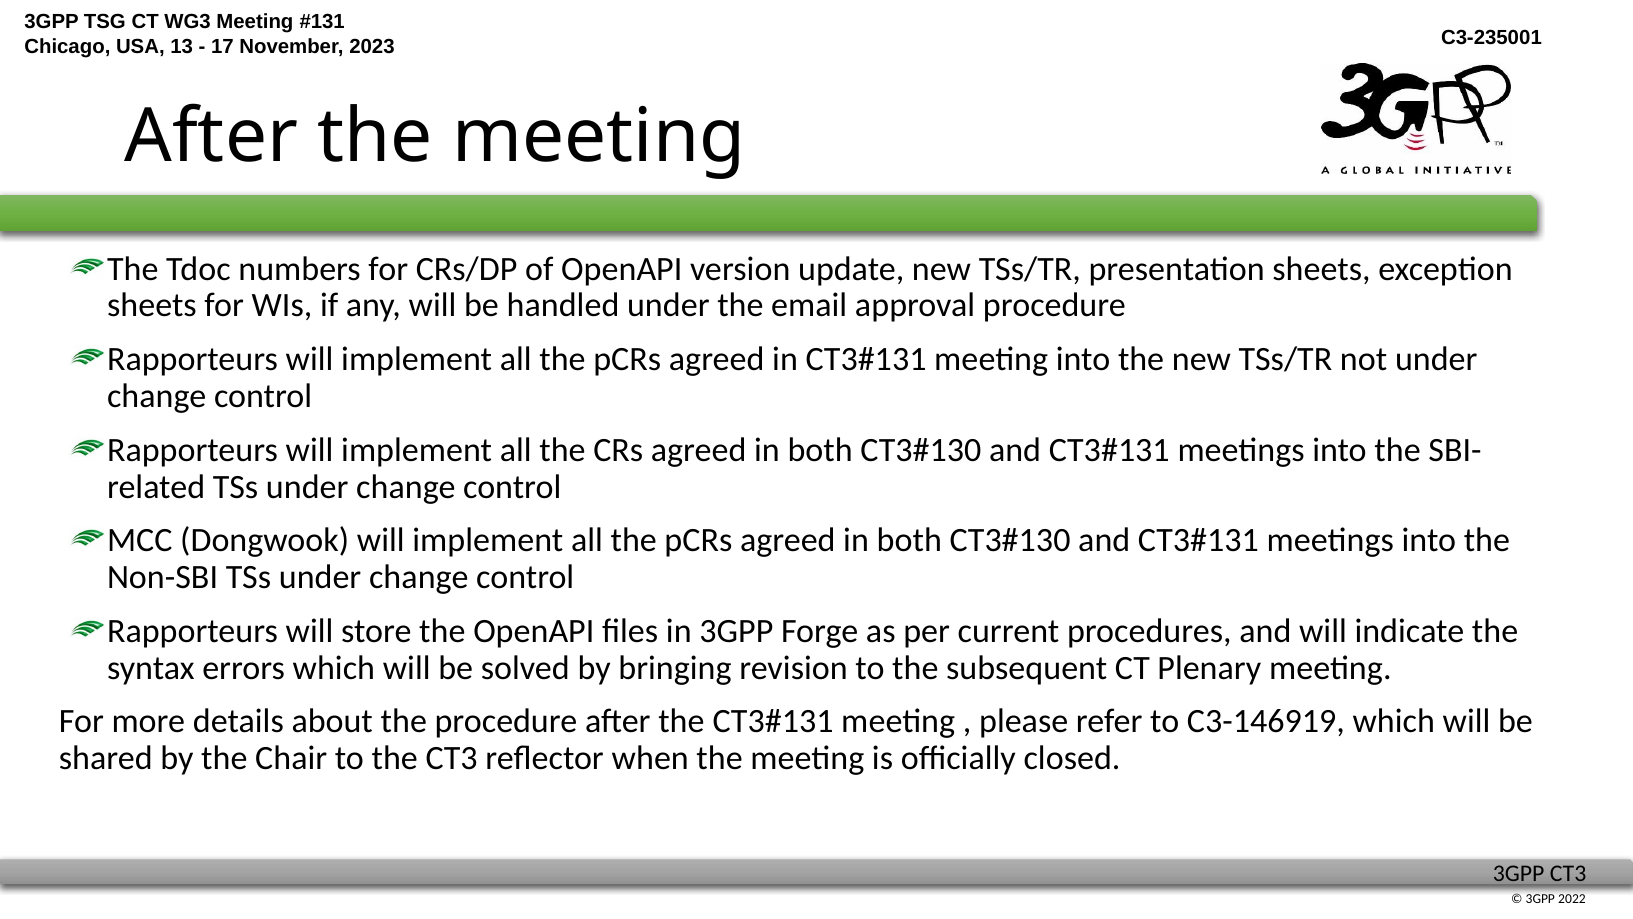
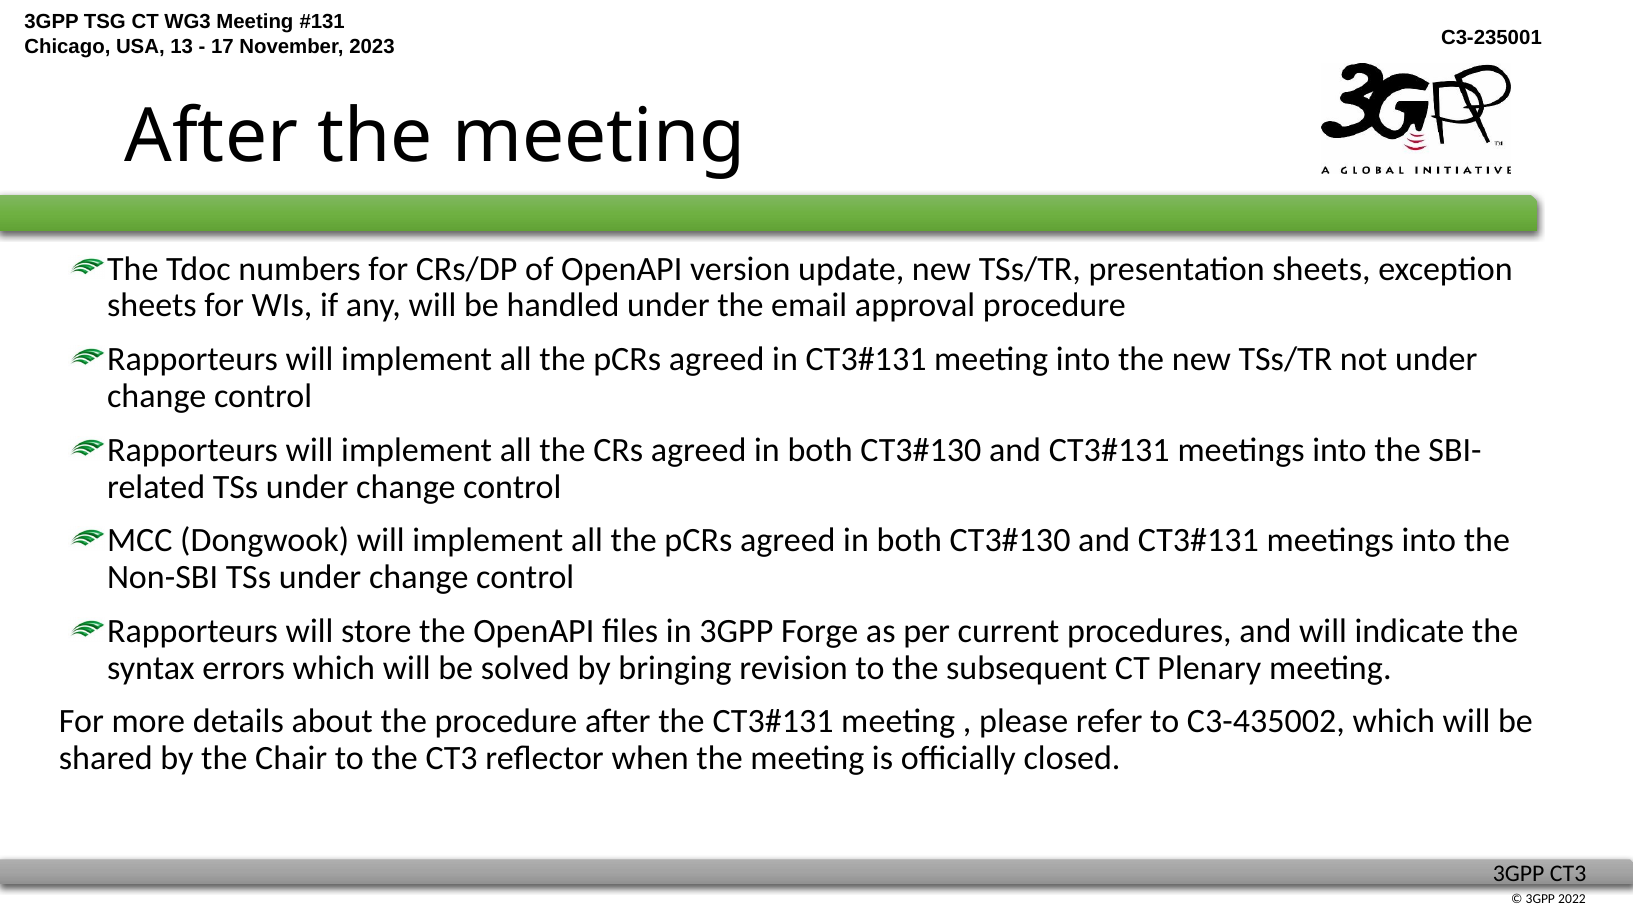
C3-146919: C3-146919 -> C3-435002 (1266, 721)
